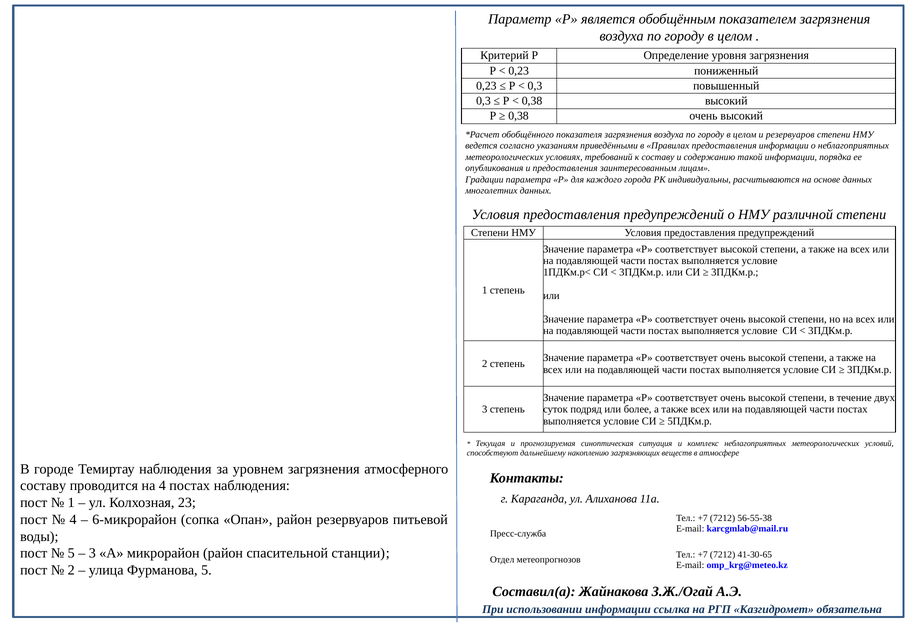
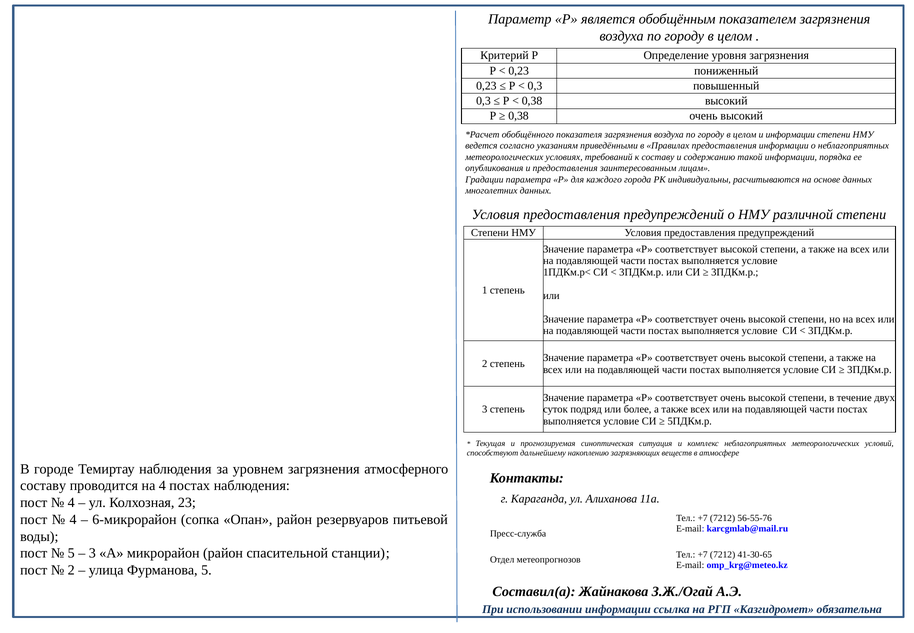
и резервуаров: резервуаров -> информации (790, 135)
1: 1 -> 4 (71, 503)
56-55-38: 56-55-38 -> 56-55-76 (755, 518)
